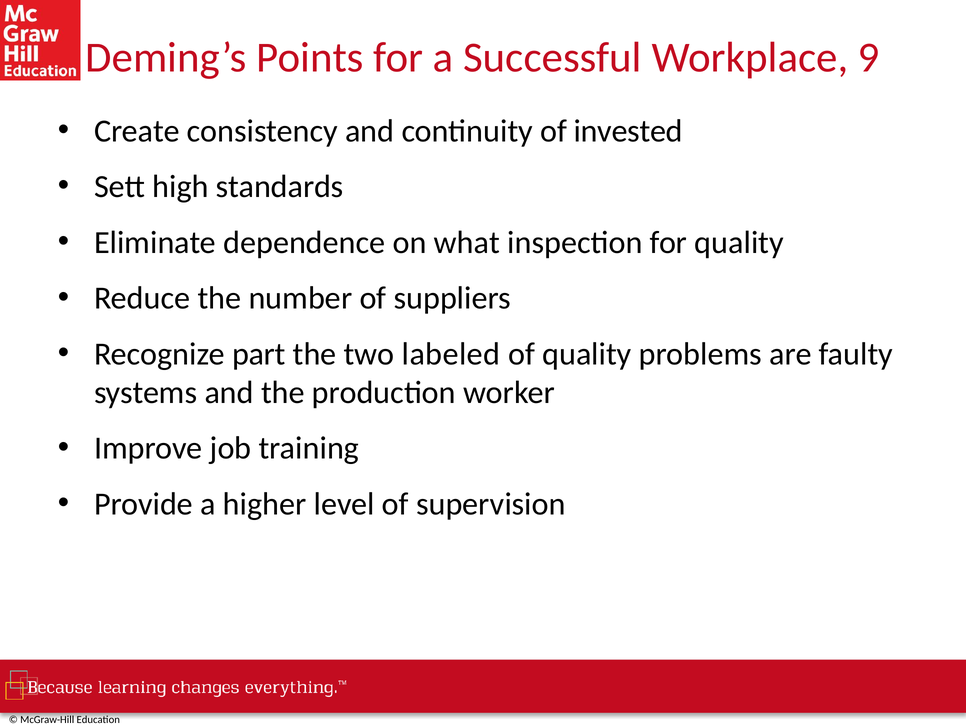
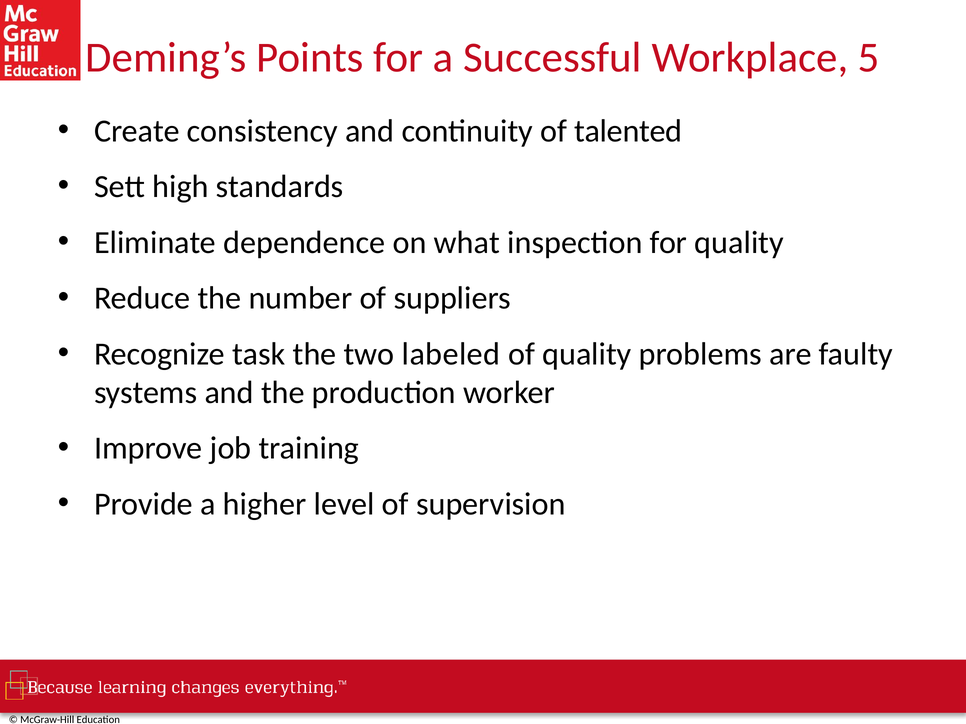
9: 9 -> 5 (869, 58)
invested: invested -> talented (628, 131)
part: part -> task (259, 354)
